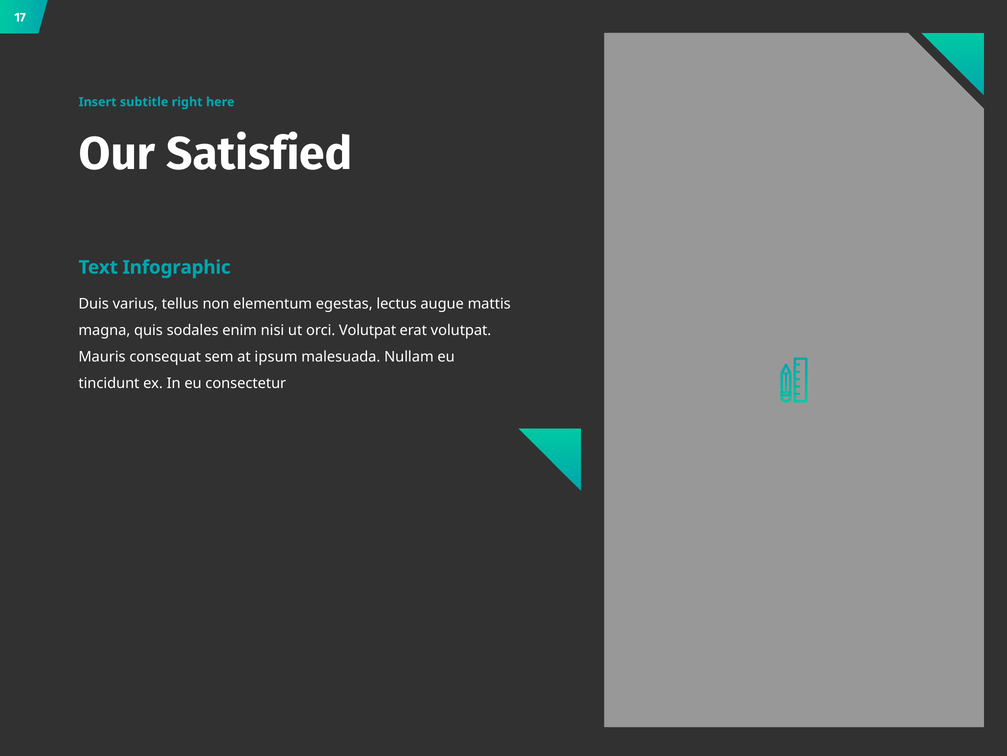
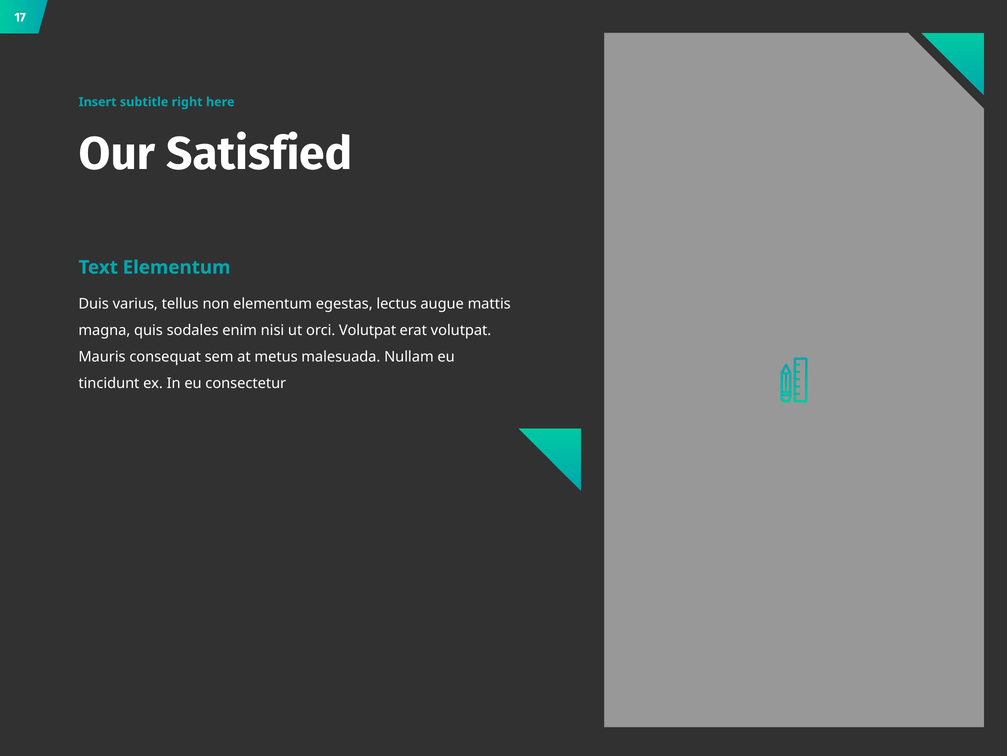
Text Infographic: Infographic -> Elementum (177, 267)
ipsum: ipsum -> metus (276, 356)
